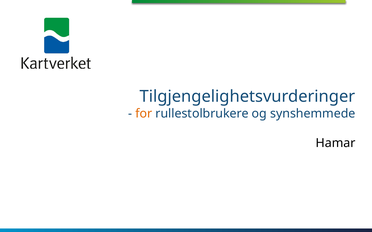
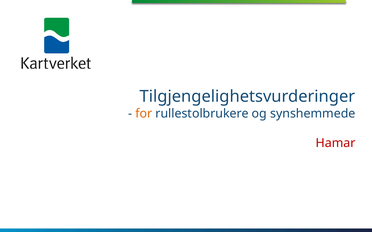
Hamar colour: black -> red (336, 143)
